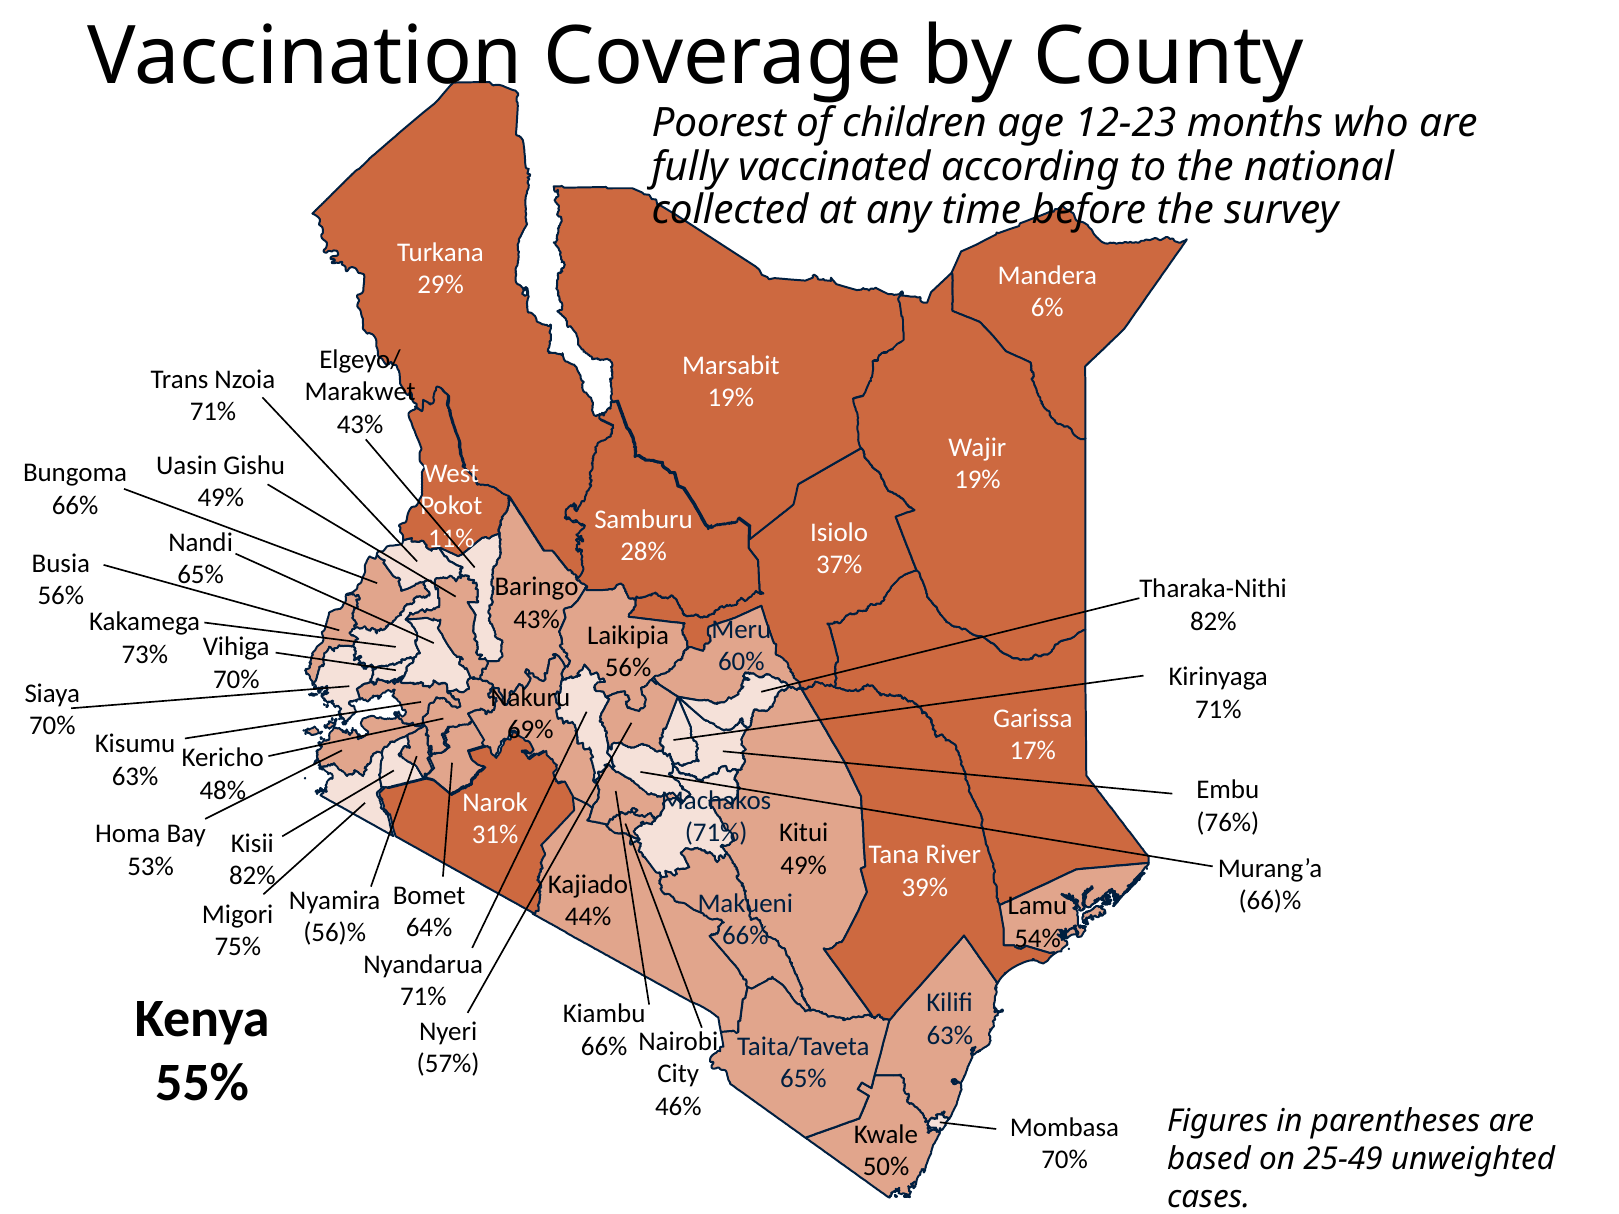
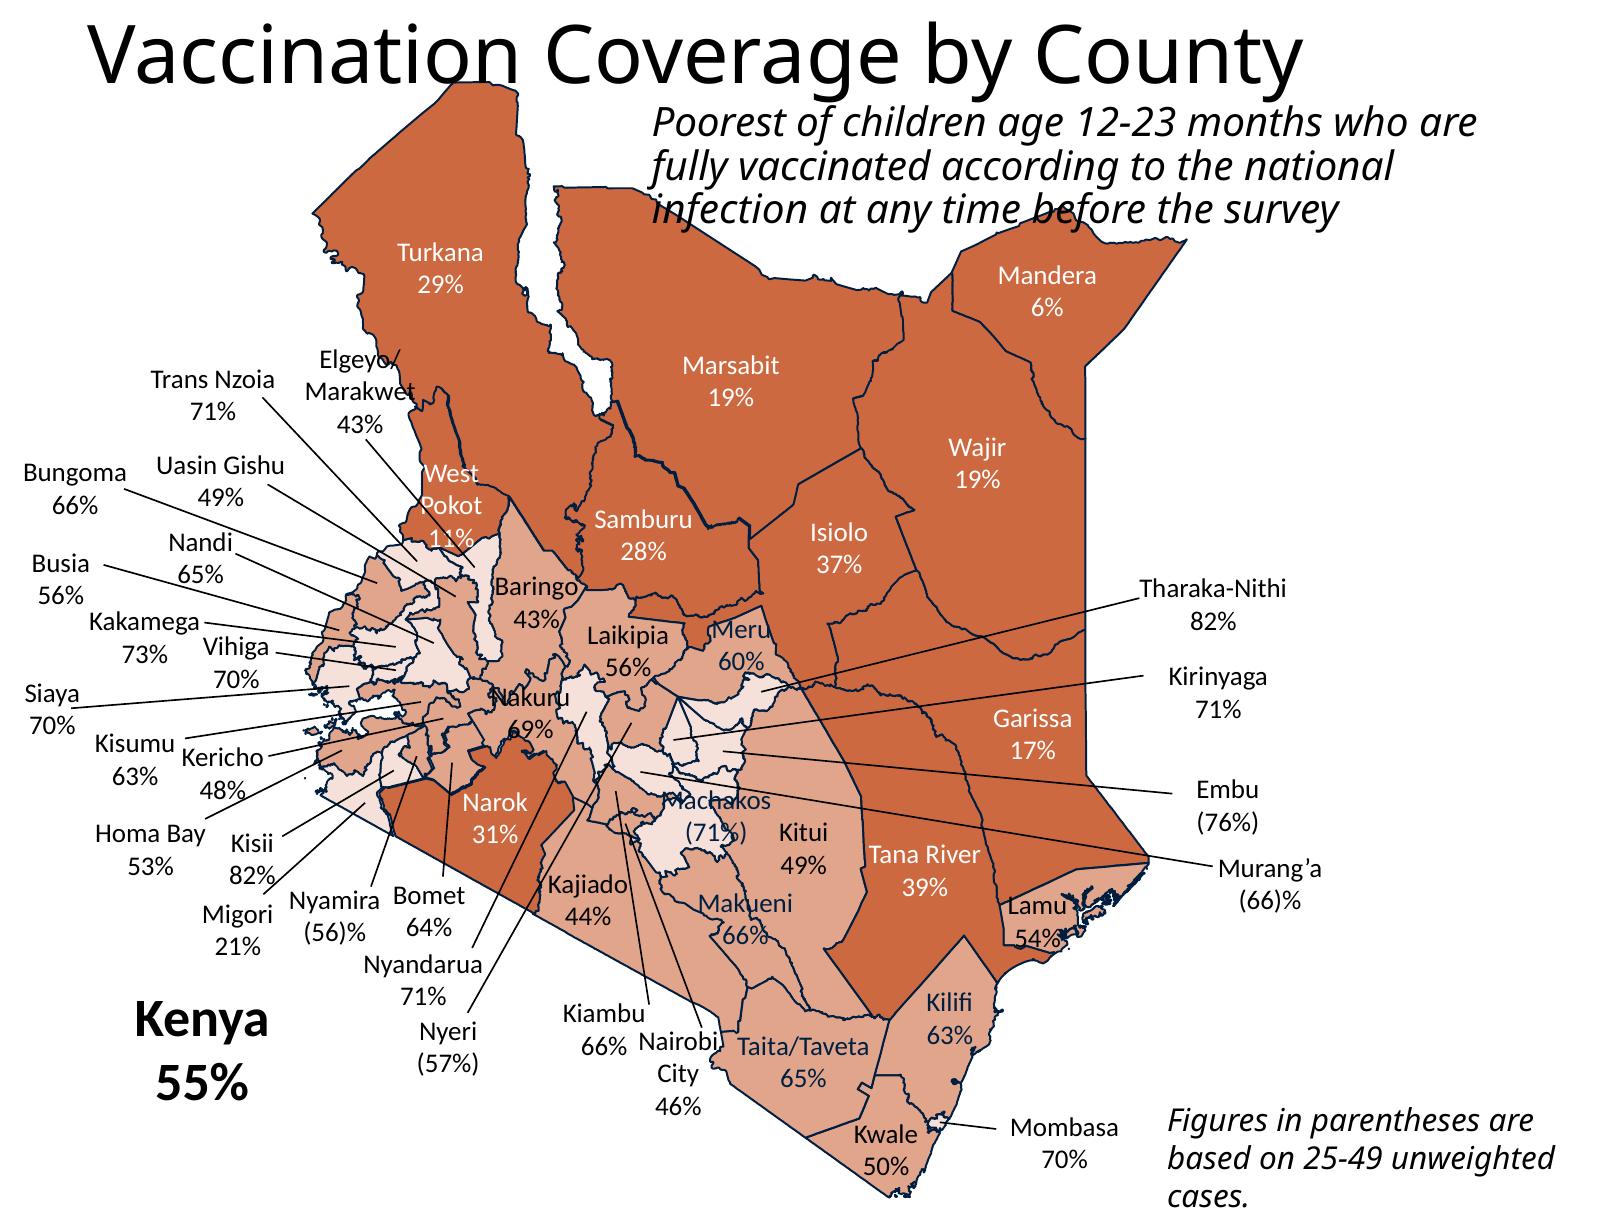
collected: collected -> infection (730, 211)
75%: 75% -> 21% (238, 947)
